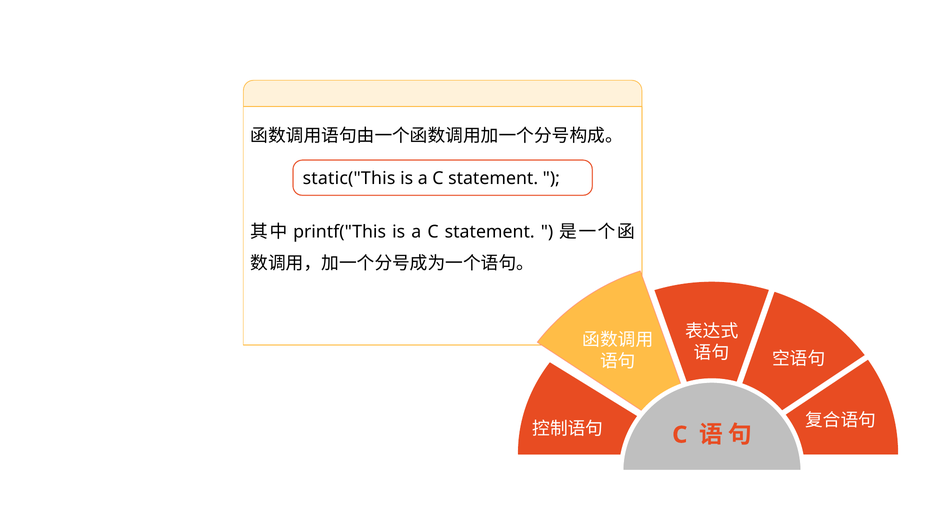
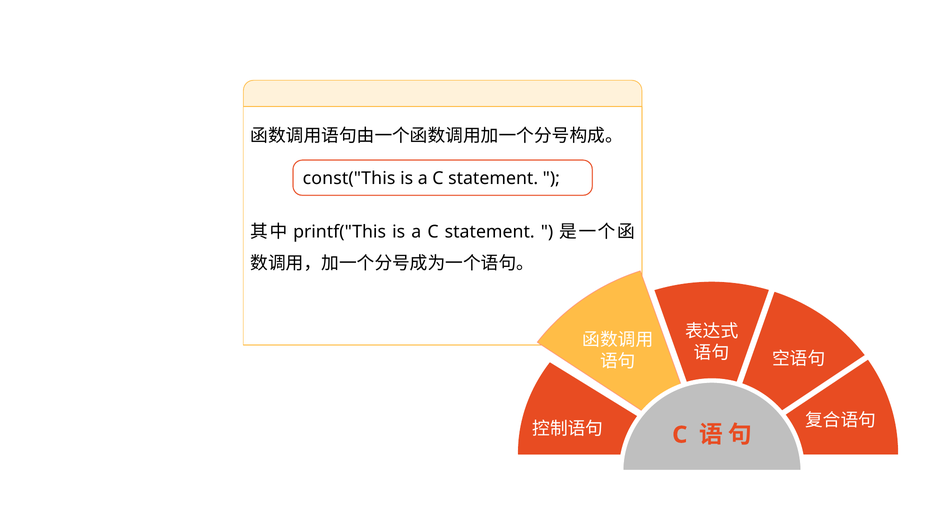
static("This: static("This -> const("This (349, 178)
